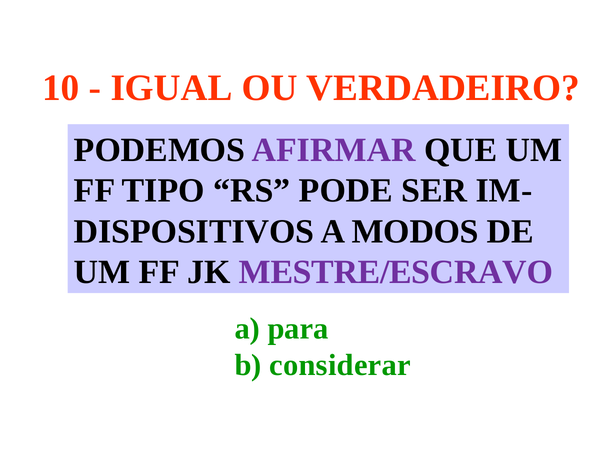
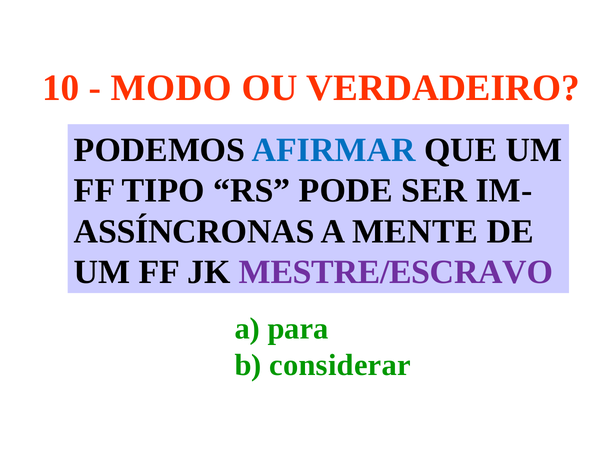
IGUAL: IGUAL -> MODO (171, 88)
AFIRMAR colour: purple -> blue (334, 150)
DISPOSITIVOS: DISPOSITIVOS -> ASSÍNCRONAS (194, 231)
MODOS: MODOS -> MENTE (415, 231)
